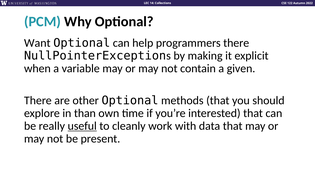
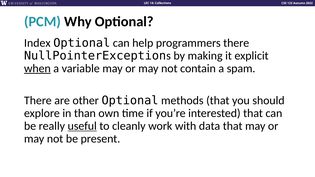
Want: Want -> Index (37, 43)
when underline: none -> present (37, 68)
given: given -> spam (241, 68)
